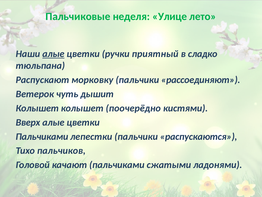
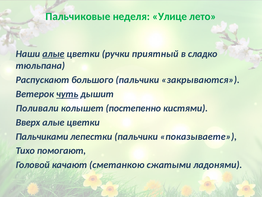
морковку: морковку -> большого (92, 80)
рассоединяют: рассоединяют -> закрываются (201, 80)
чуть underline: none -> present (67, 94)
Колышет: Колышет -> Поливали (37, 108)
поочерёдно: поочерёдно -> постепенно (133, 108)
распускаются: распускаются -> показываете (198, 136)
пальчиков: пальчиков -> помогают (61, 150)
качают пальчиками: пальчиками -> сметанкою (117, 164)
